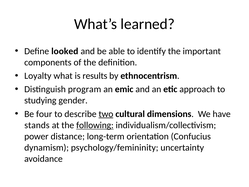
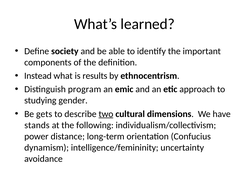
looked: looked -> society (65, 51)
Loyalty: Loyalty -> Instead (38, 76)
four: four -> gets (44, 114)
following underline: present -> none (95, 125)
psychology/femininity: psychology/femininity -> intelligence/femininity (115, 147)
